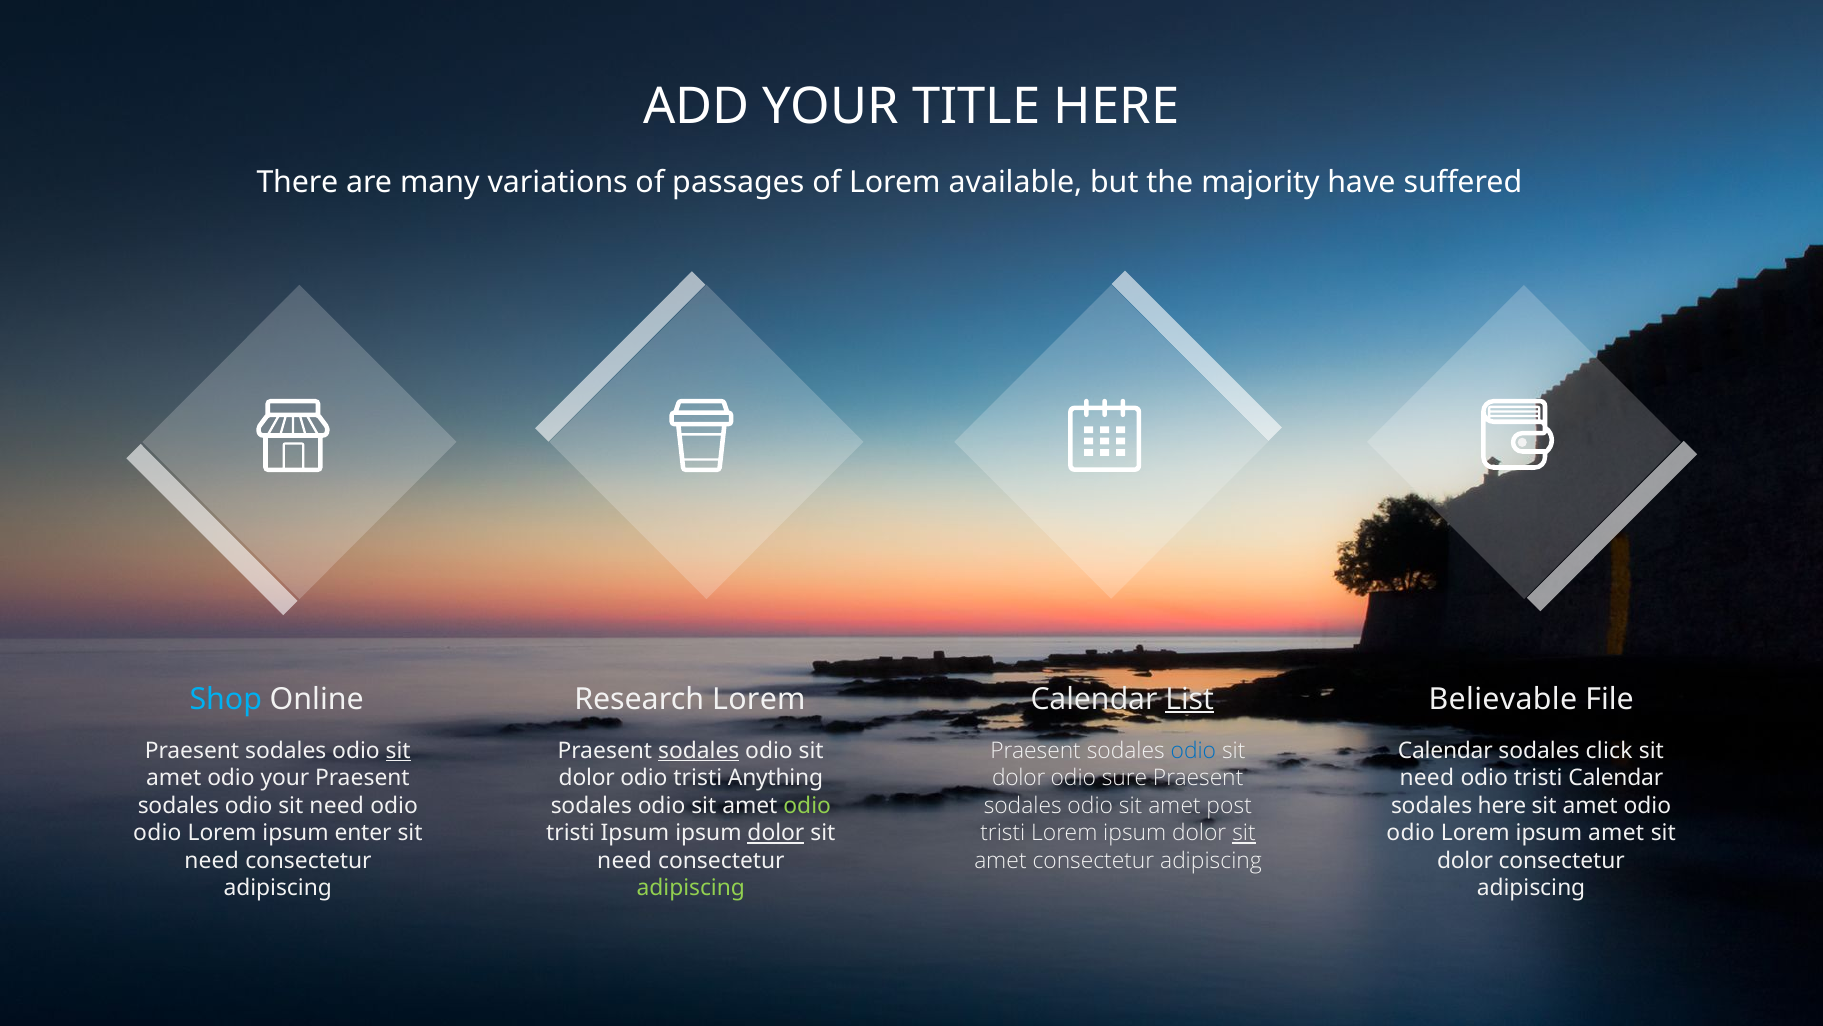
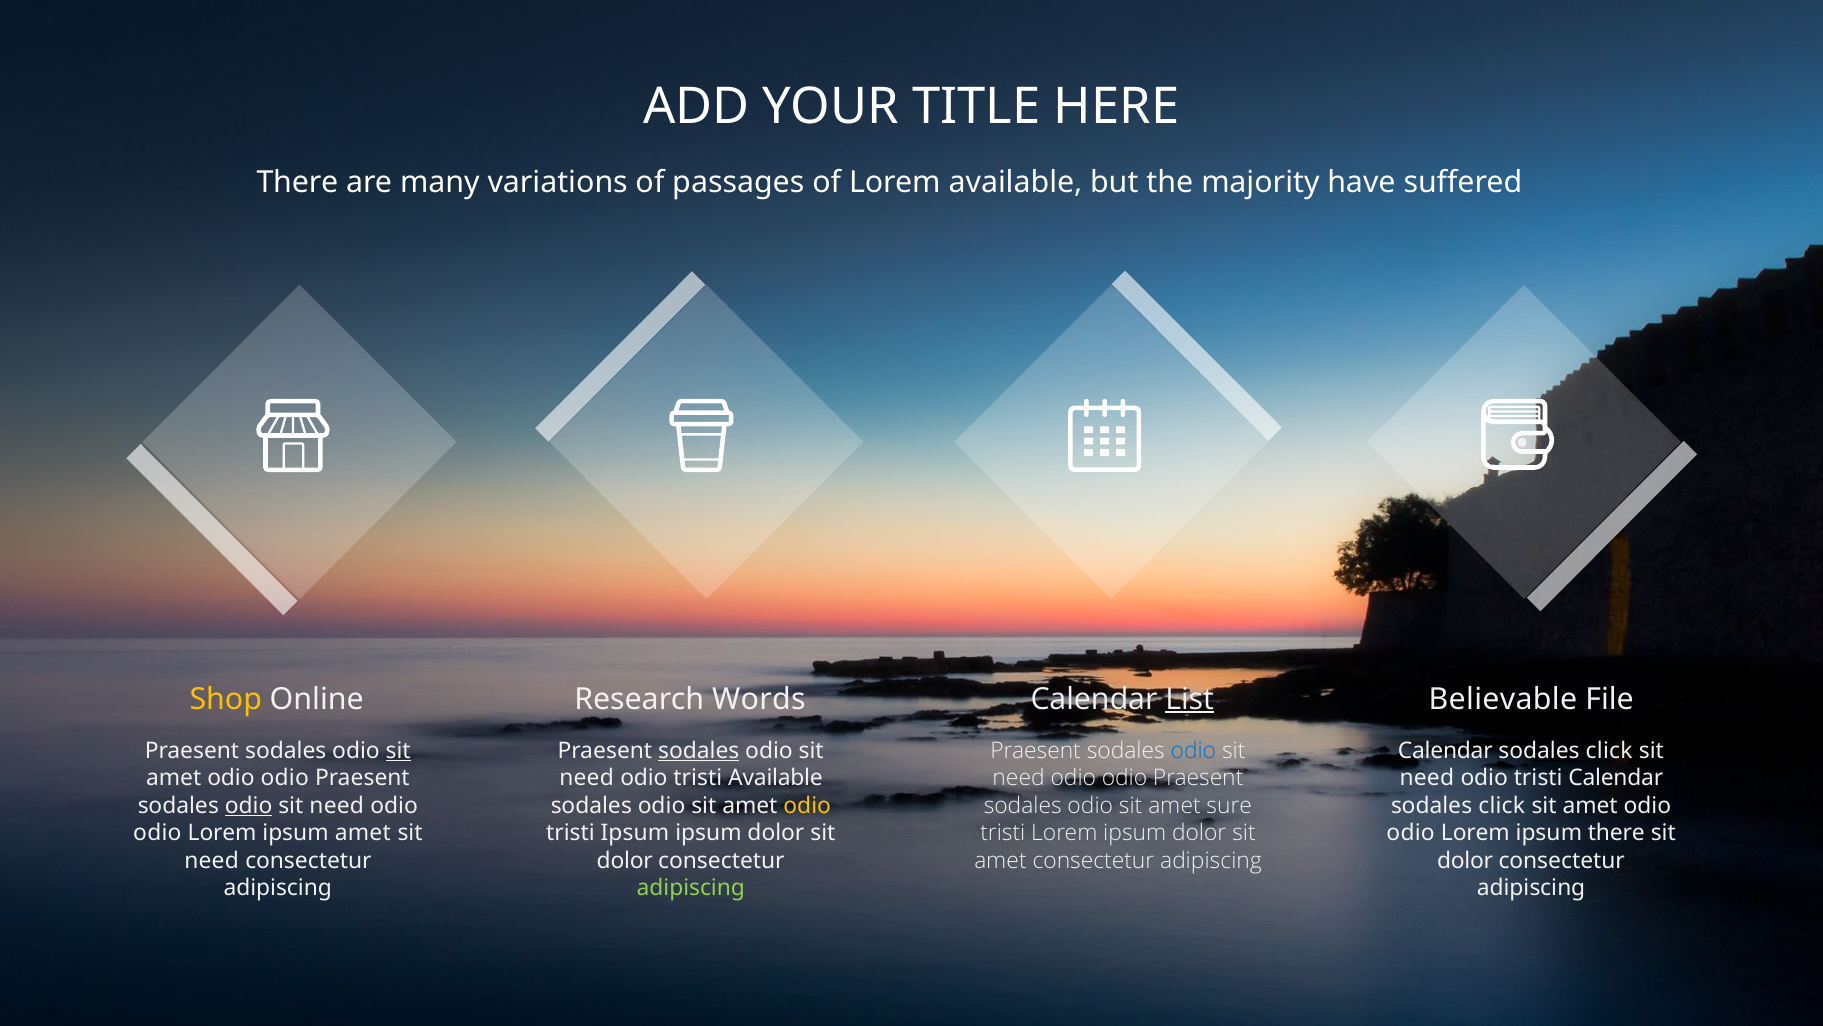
Shop colour: light blue -> yellow (226, 699)
Research Lorem: Lorem -> Words (759, 699)
dolor: dolor -> need (1019, 778)
sure: sure -> odio (1125, 778)
your: your -> odio (285, 778)
dolor: dolor -> need (587, 778)
tristi Anything: Anything -> Available (775, 778)
post: post -> sure (1229, 805)
odio underline: none -> present (249, 805)
odio colour: light green -> yellow (807, 805)
here: here -> click (1502, 805)
sit underline: present -> none (1244, 833)
ipsum enter: enter -> amet (363, 833)
dolor underline: present -> none (776, 833)
ipsum amet: amet -> there (1616, 833)
need: need -> dolor (625, 860)
